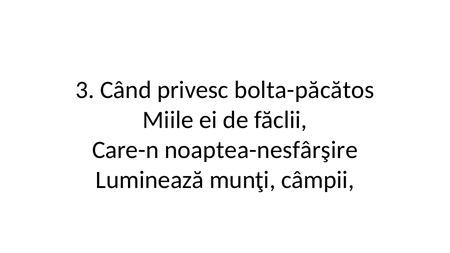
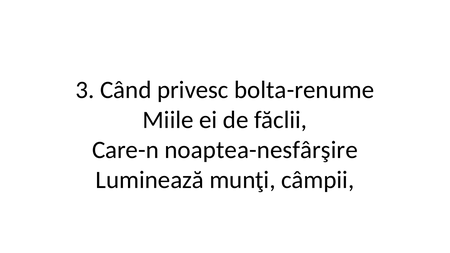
bolta-păcătos: bolta-păcătos -> bolta-renume (304, 90)
